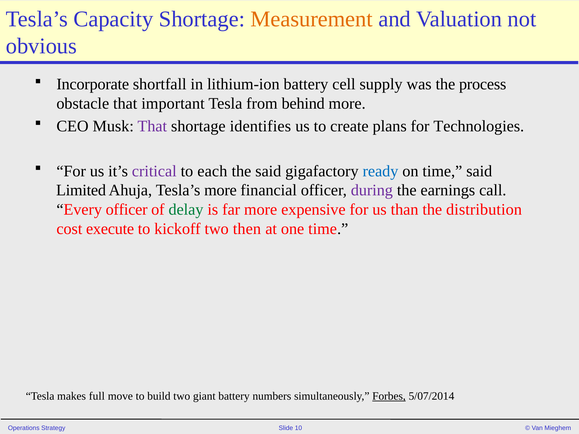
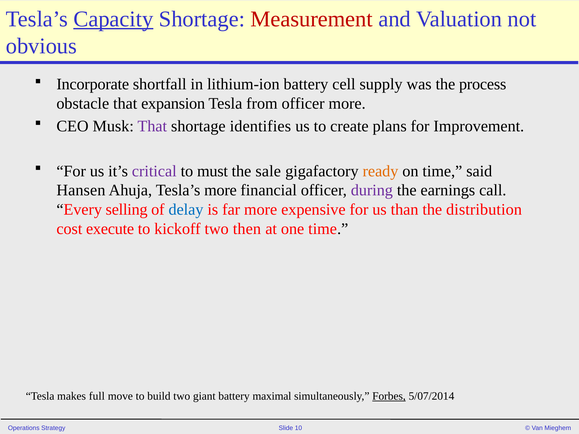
Capacity underline: none -> present (113, 19)
Measurement colour: orange -> red (312, 19)
important: important -> expansion (173, 104)
from behind: behind -> officer (303, 104)
Technologies: Technologies -> Improvement (479, 126)
each: each -> must (213, 171)
the said: said -> sale (268, 171)
ready colour: blue -> orange (380, 171)
Limited: Limited -> Hansen (81, 190)
Every officer: officer -> selling (127, 210)
delay colour: green -> blue (186, 210)
numbers: numbers -> maximal (272, 396)
